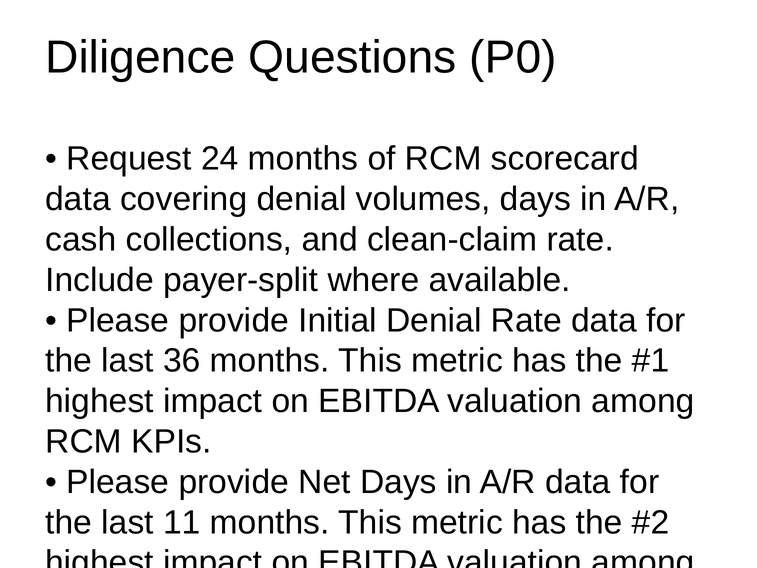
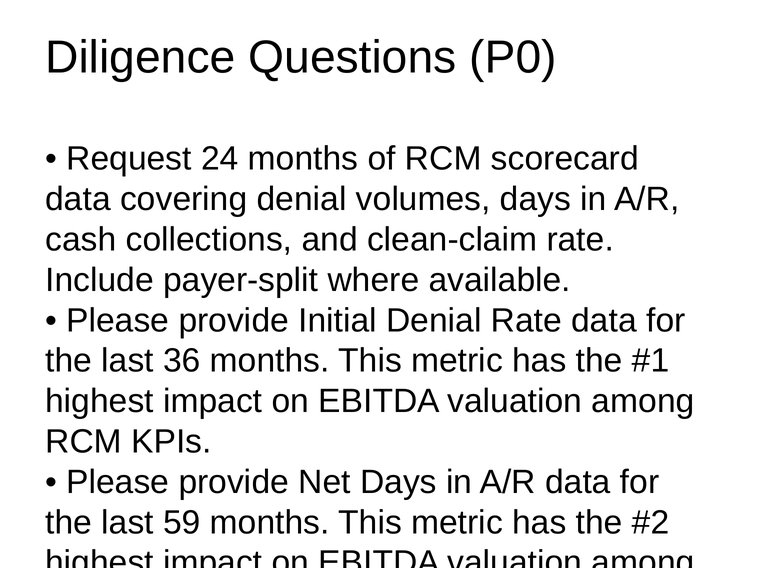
11: 11 -> 59 (182, 522)
